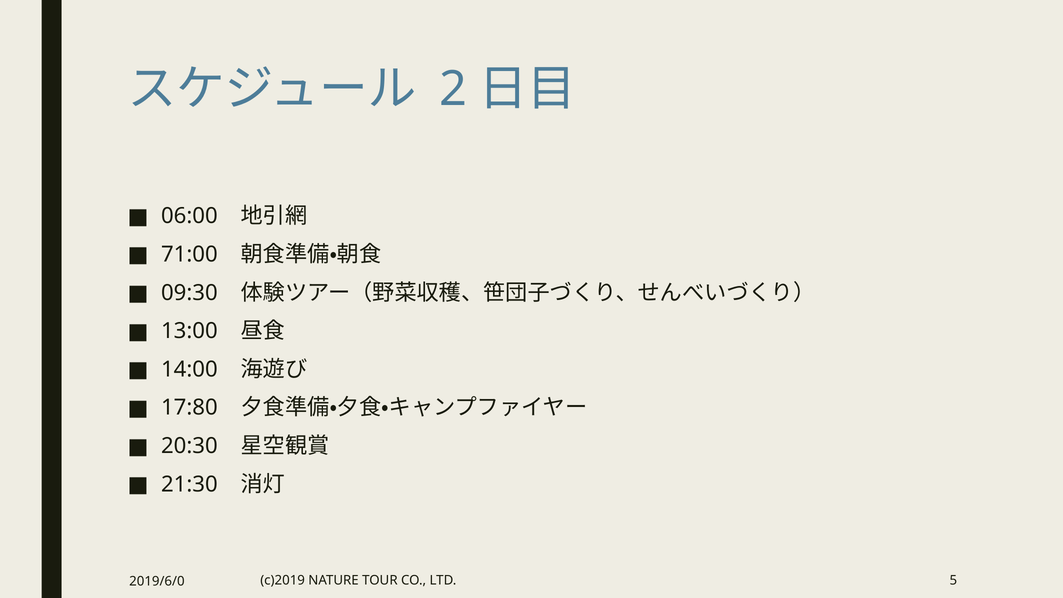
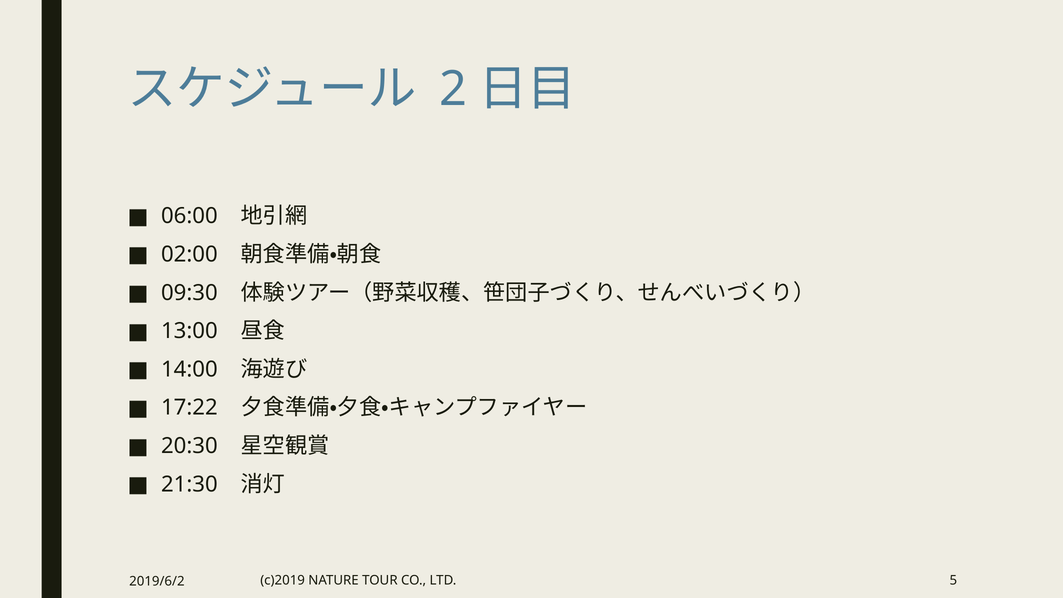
71:00: 71:00 -> 02:00 (189, 254)
17:80: 17:80 -> 17:22 (189, 408)
2019/6/0: 2019/6/0 -> 2019/6/2 (157, 581)
